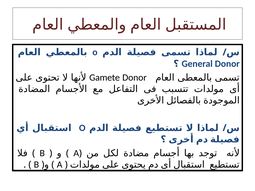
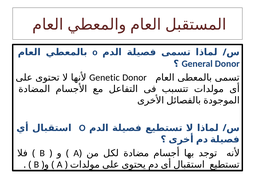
Gamete: Gamete -> Genetic (104, 78)
